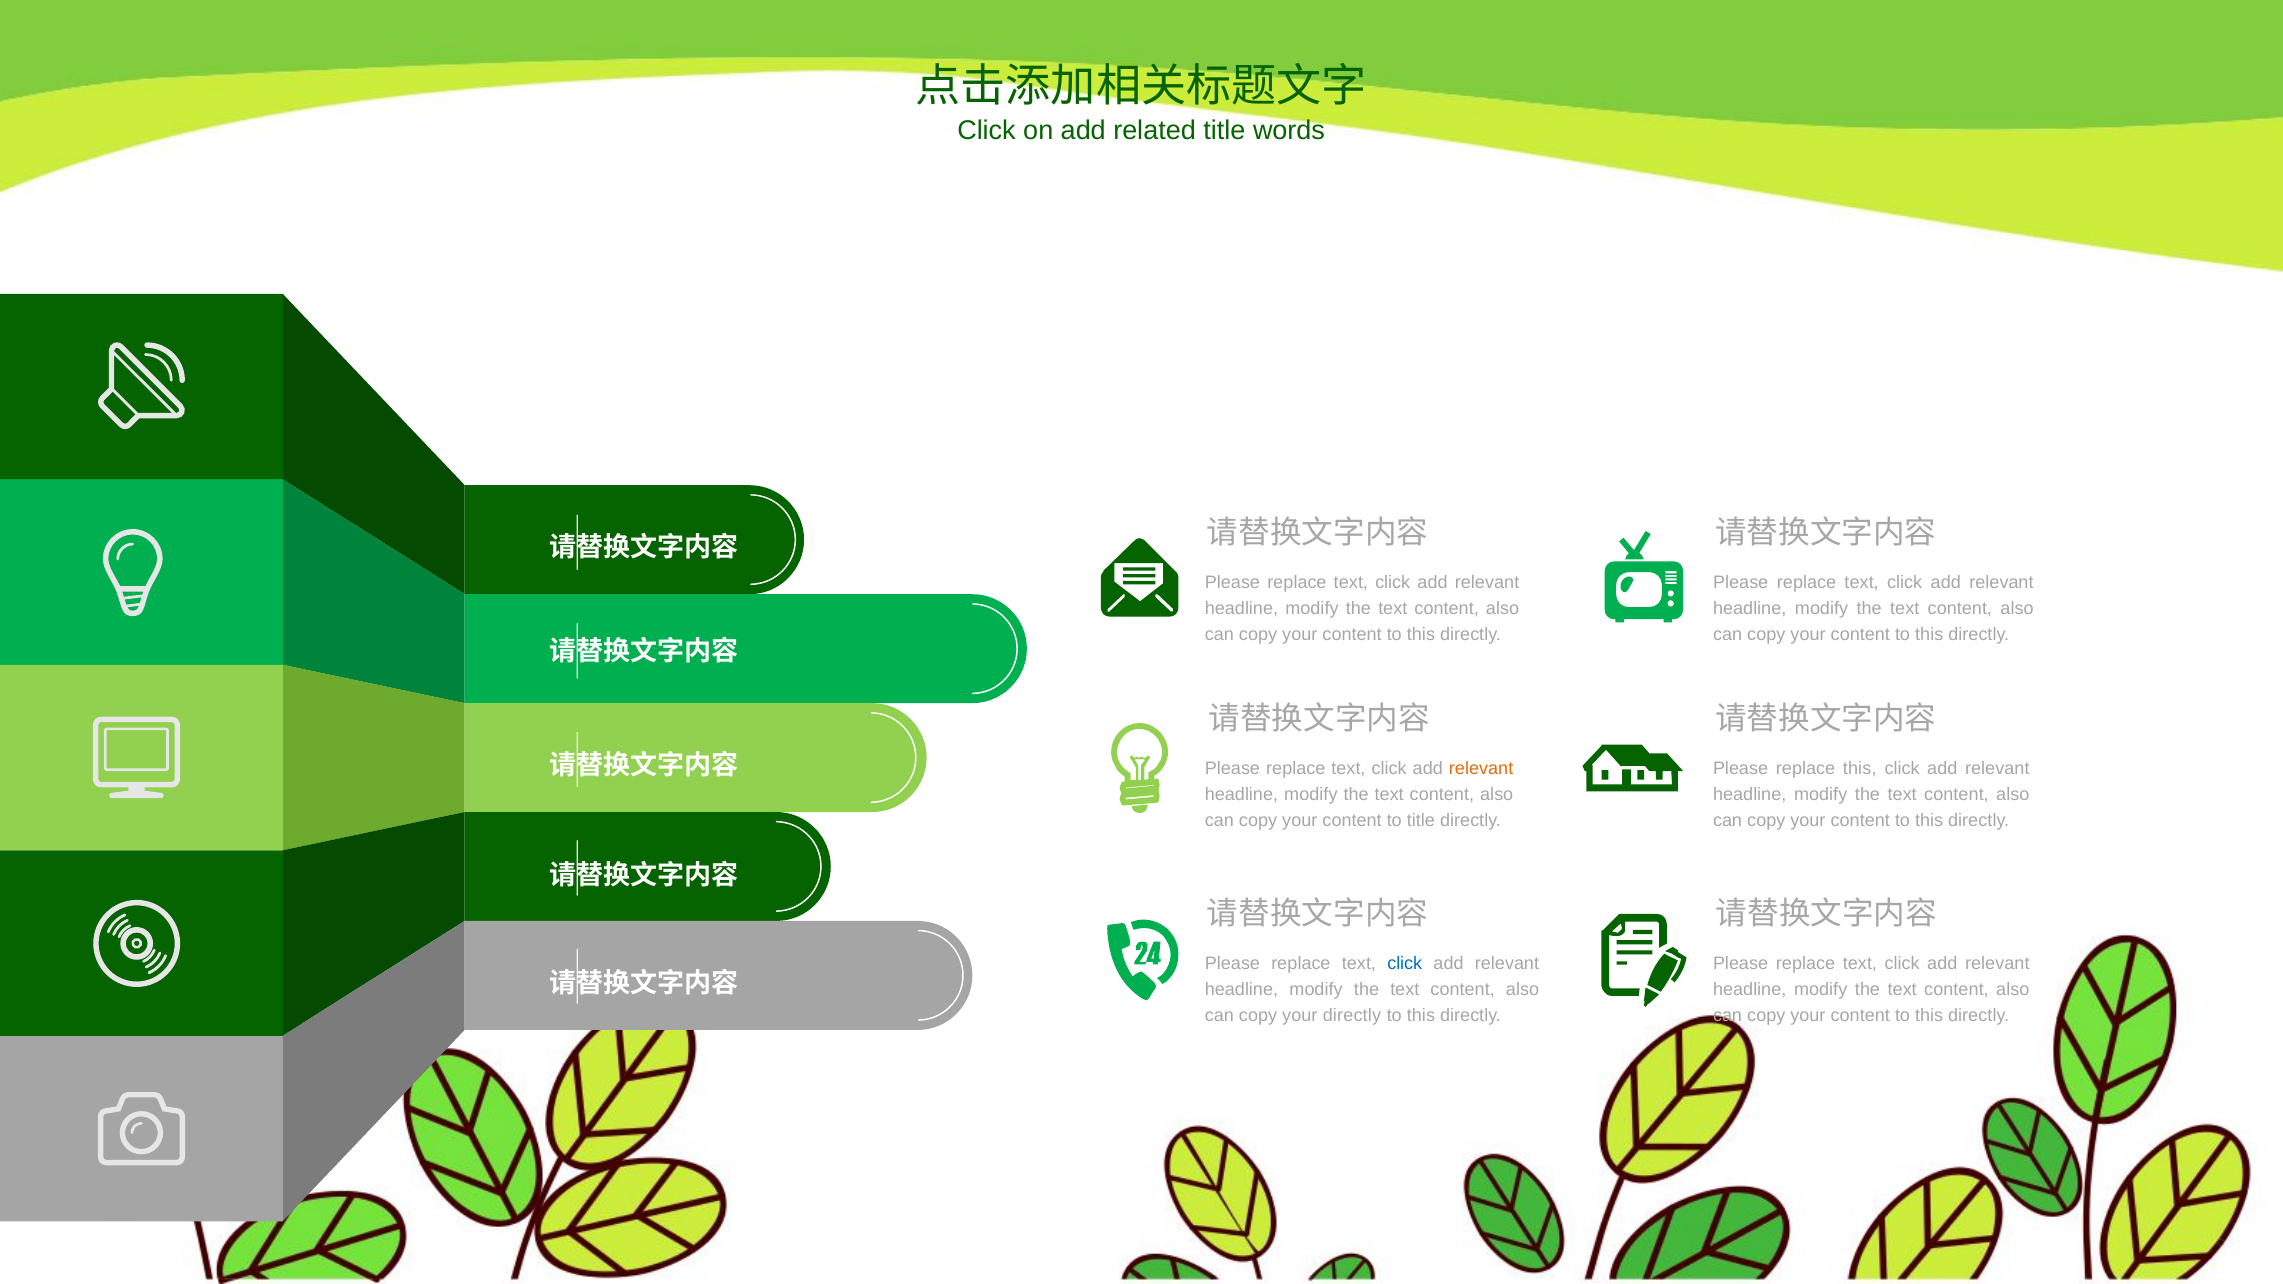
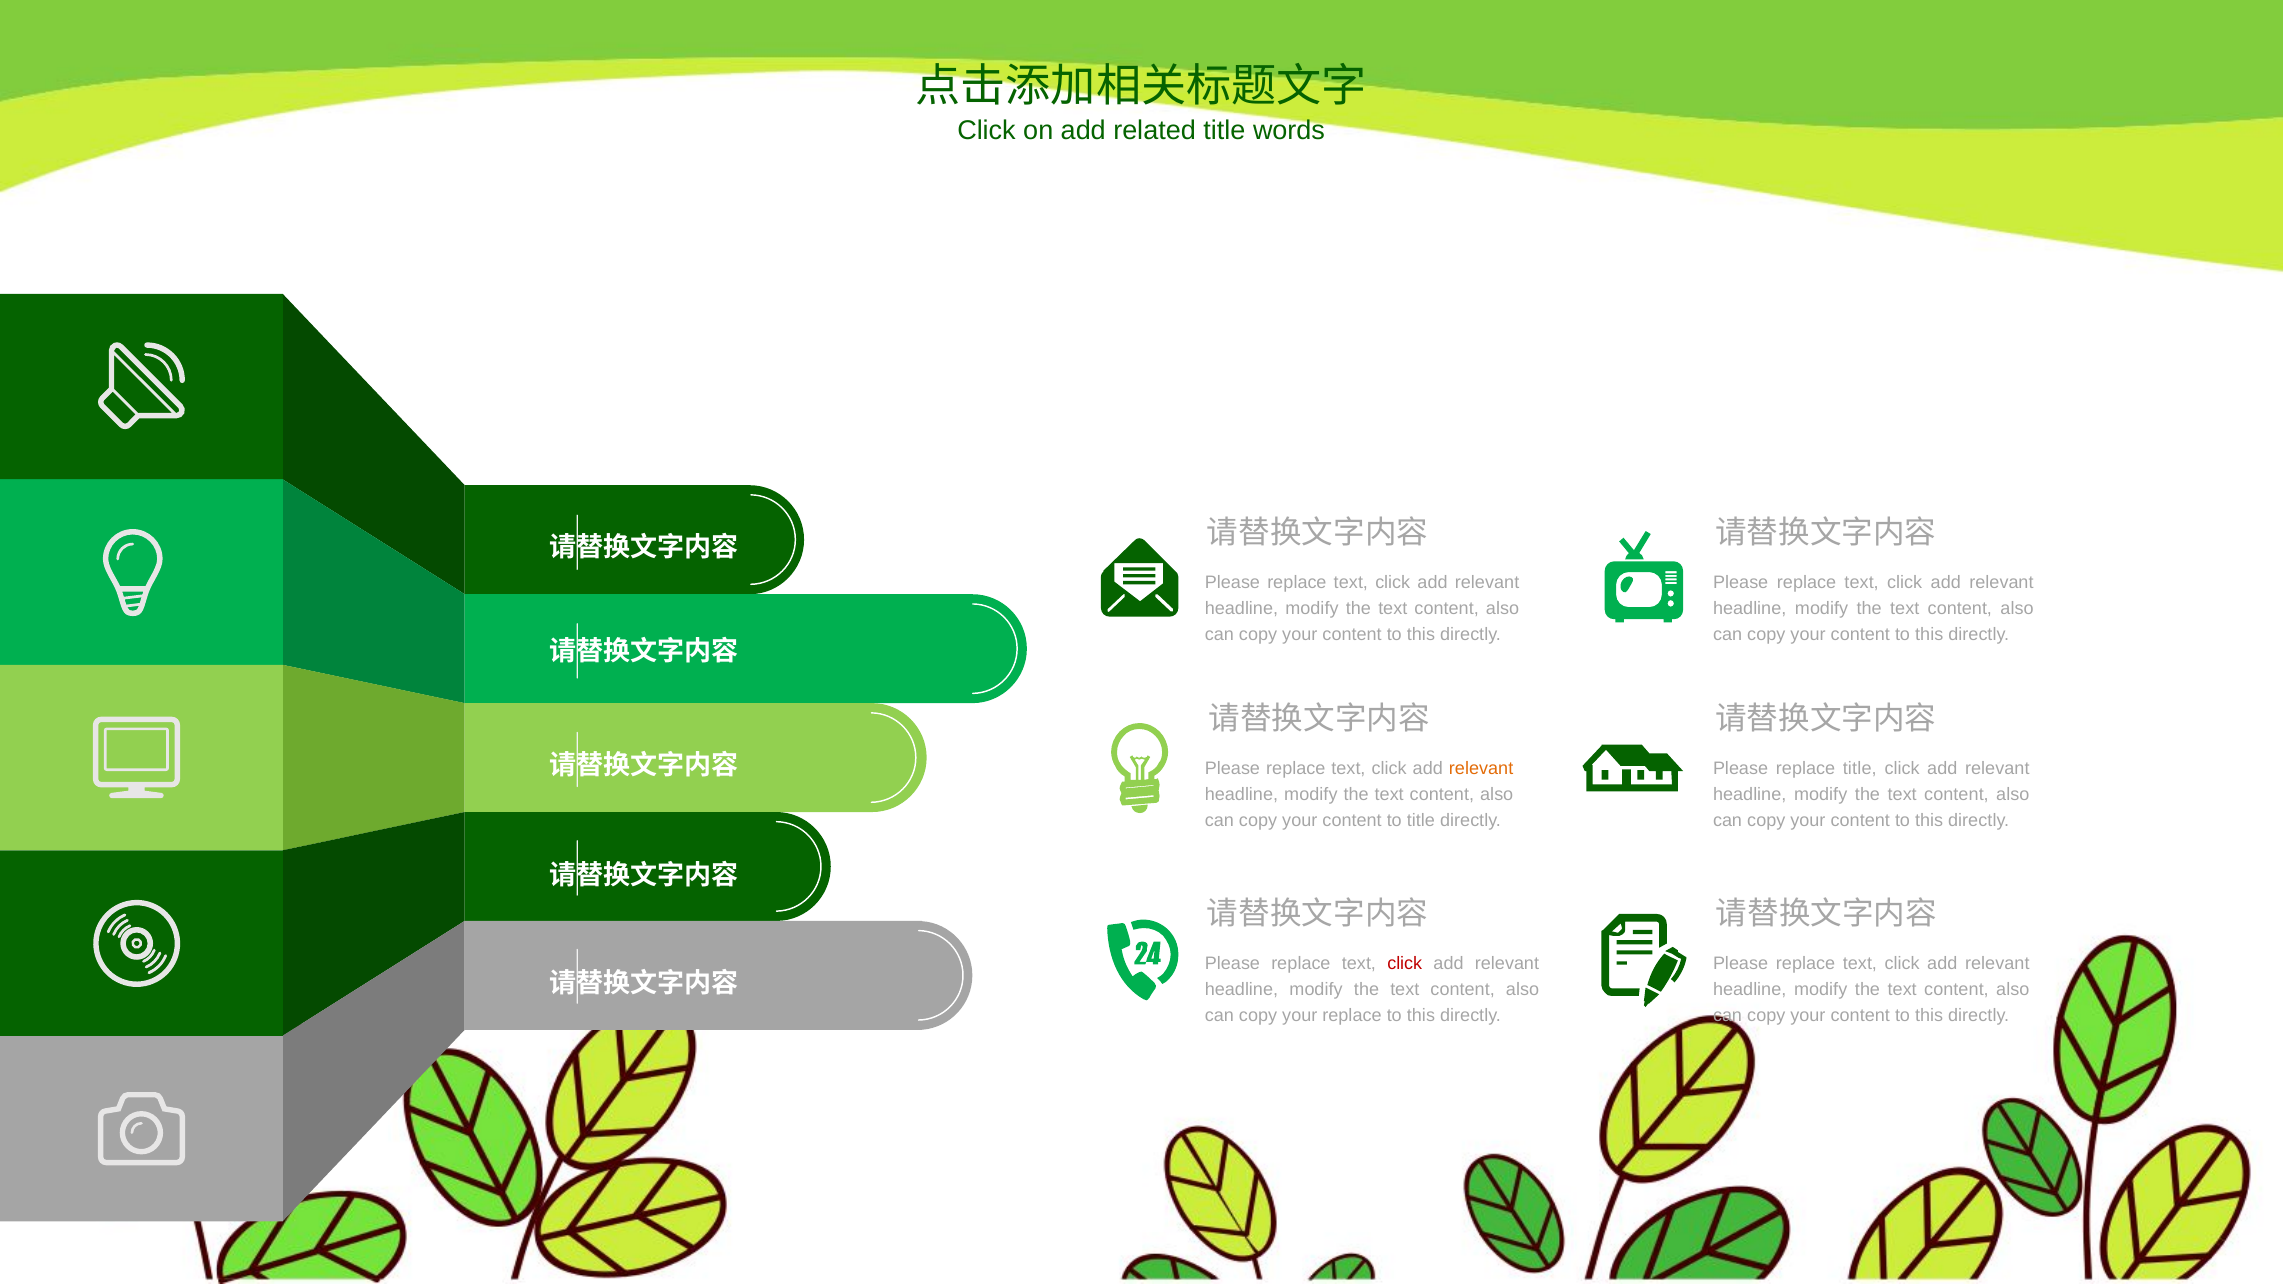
replace this: this -> title (1860, 769)
click colour: blue -> red (1405, 964)
your directly: directly -> replace (1352, 1016)
